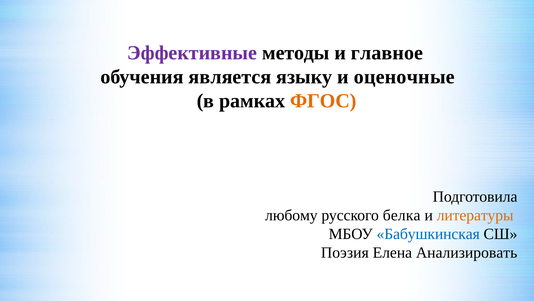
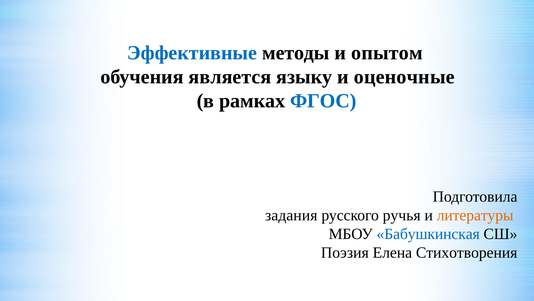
Эффективные colour: purple -> blue (192, 53)
главное: главное -> опытом (387, 53)
ФГОС colour: orange -> blue (323, 101)
любому: любому -> задания (291, 215)
белка: белка -> ручья (402, 215)
Анализировать: Анализировать -> Стихотворения (467, 252)
